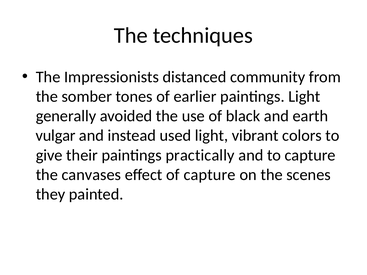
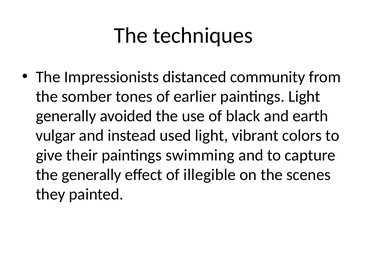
practically: practically -> swimming (200, 155)
the canvases: canvases -> generally (91, 175)
of capture: capture -> illegible (210, 175)
